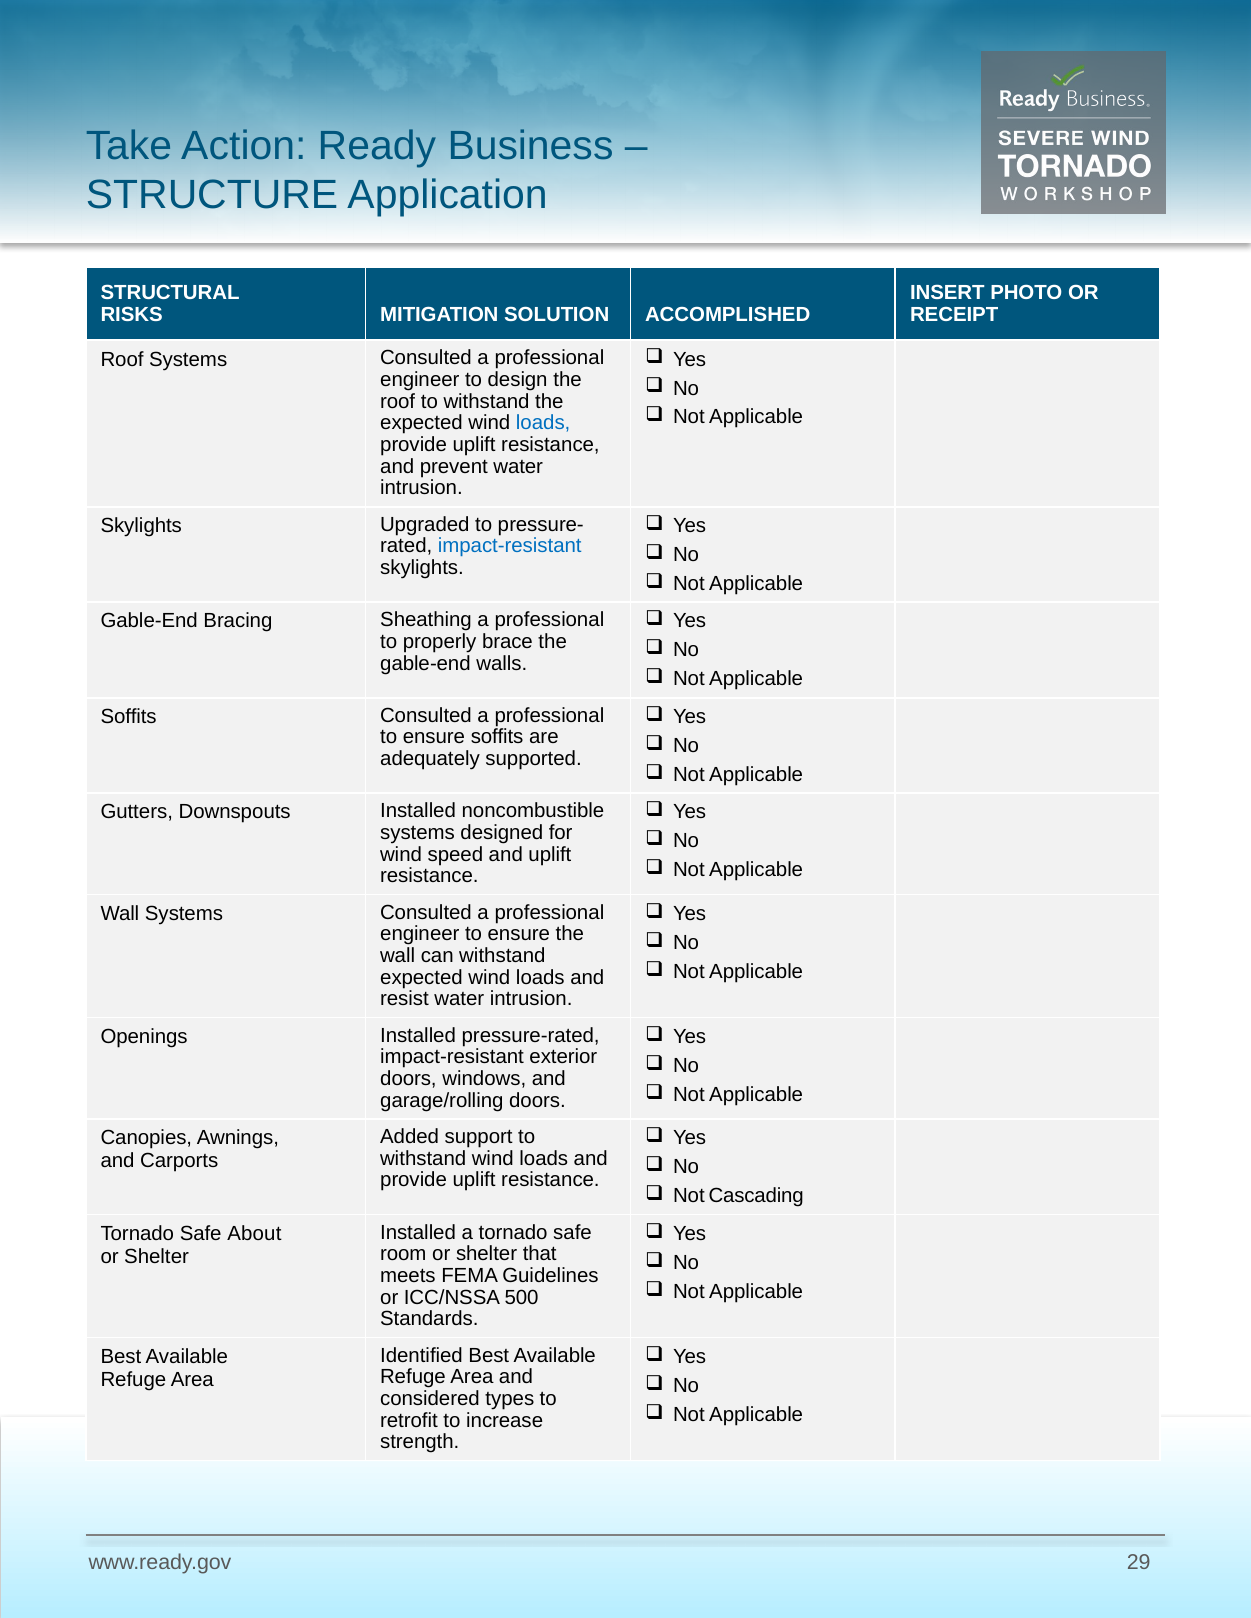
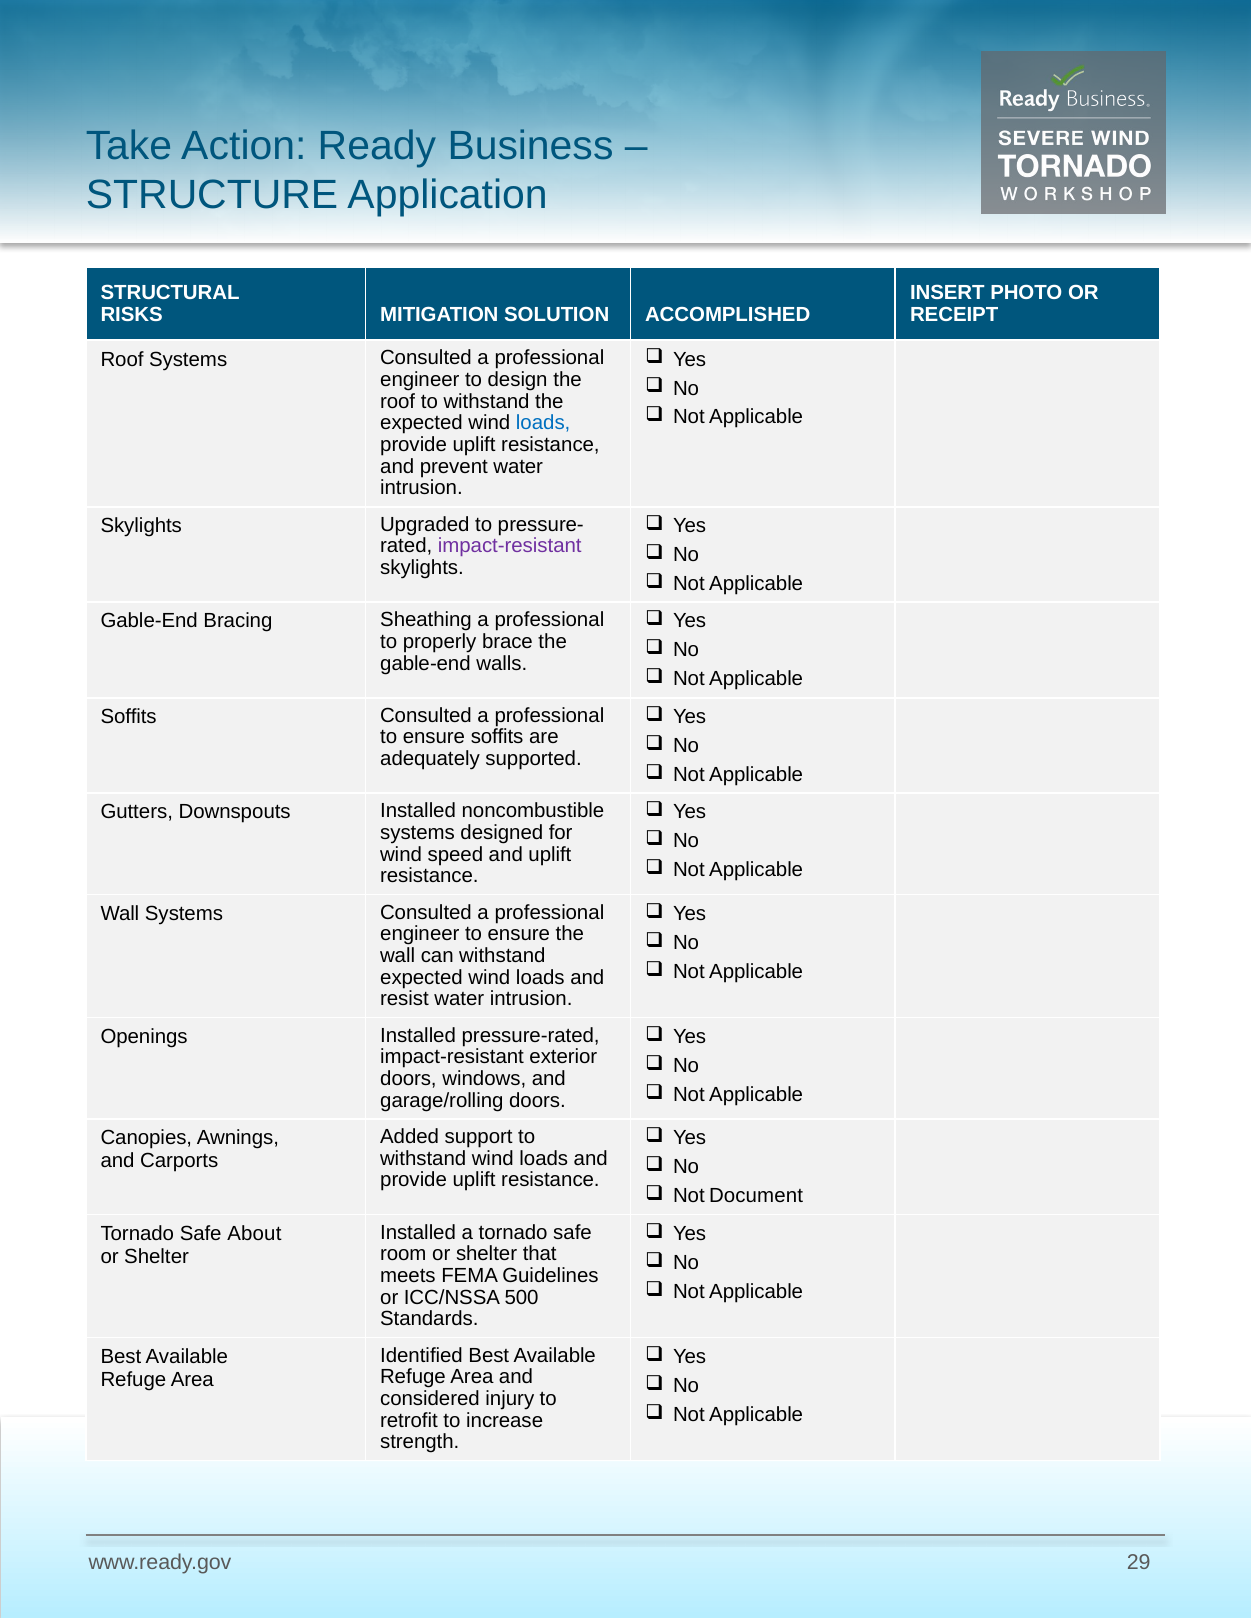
impact-resistant colour: blue -> purple (510, 547)
Cascading: Cascading -> Document (756, 1197)
types: types -> injury (510, 1400)
